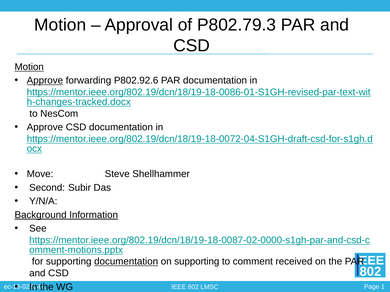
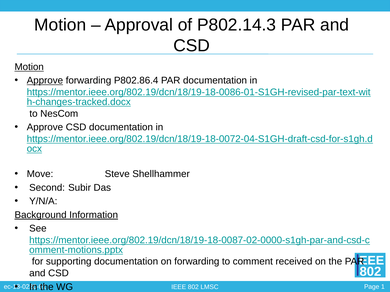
P802.79.3: P802.79.3 -> P802.14.3 (237, 25)
P802.92.6: P802.92.6 -> P802.86.4 (136, 81)
documentation underline: present -> none (126, 262)
on supporting: supporting -> forwarding (197, 262)
